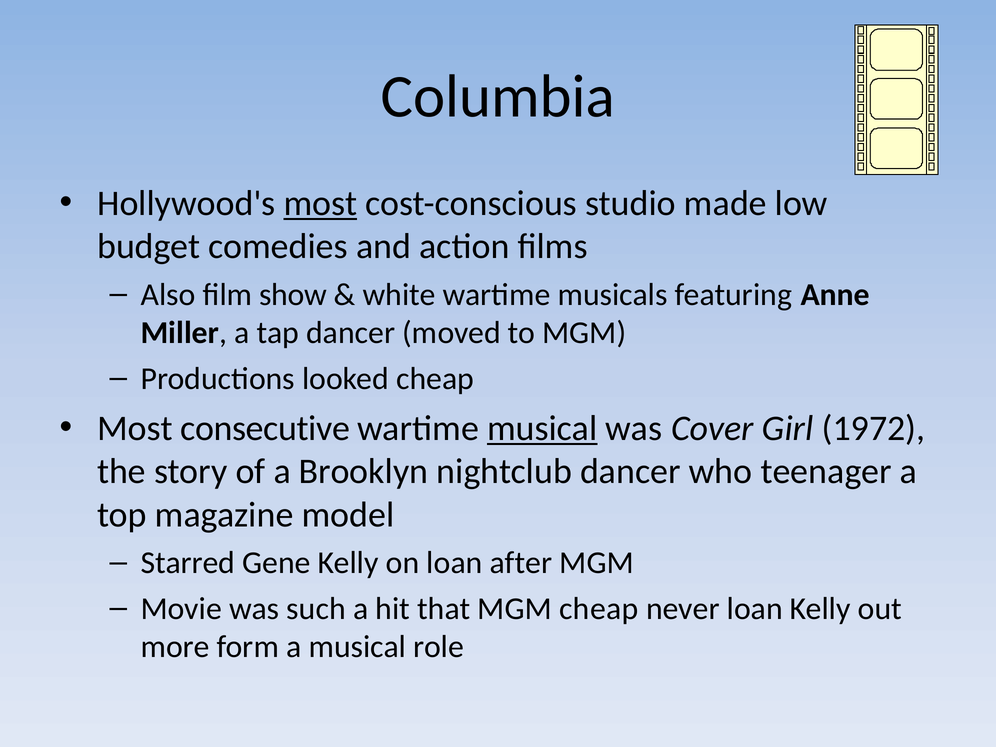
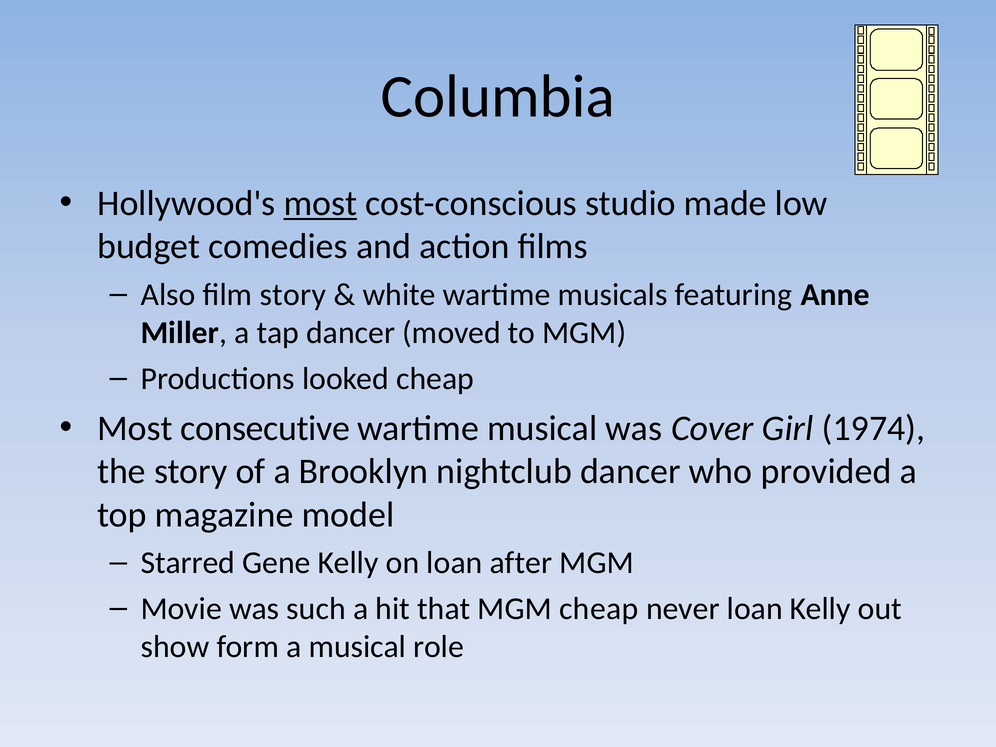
film show: show -> story (293, 295)
musical underline: present -> none (542, 428)
1972: 1972 -> 1974 (873, 428)
teenager: teenager -> provided (826, 472)
more: more -> show (175, 647)
